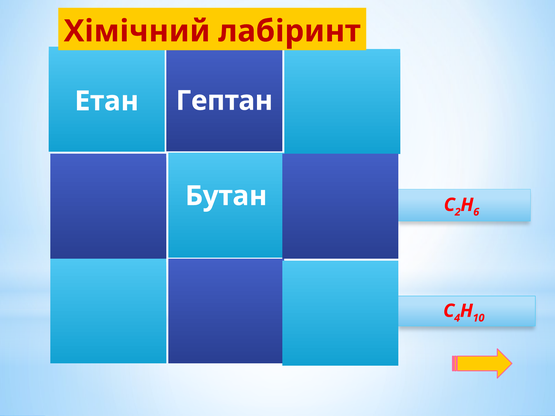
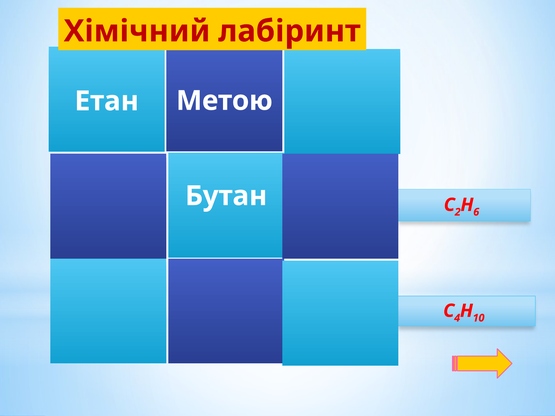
Гептан: Гептан -> Метою (224, 101)
